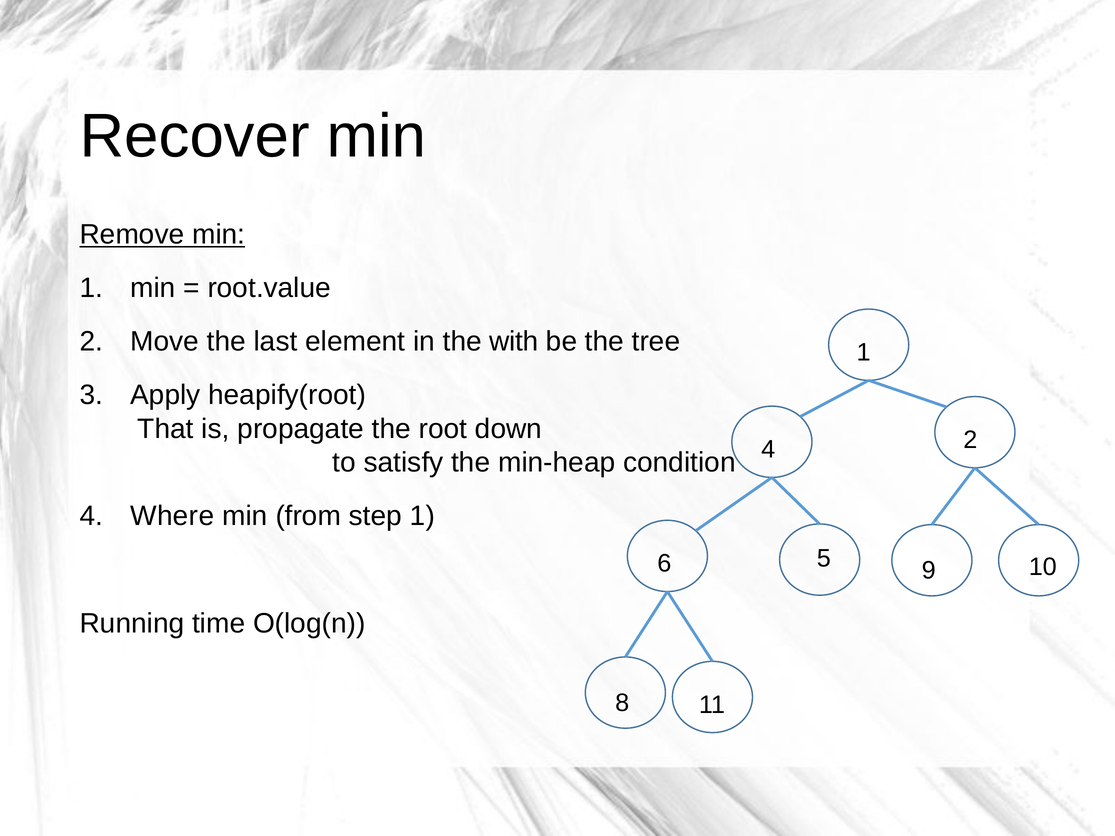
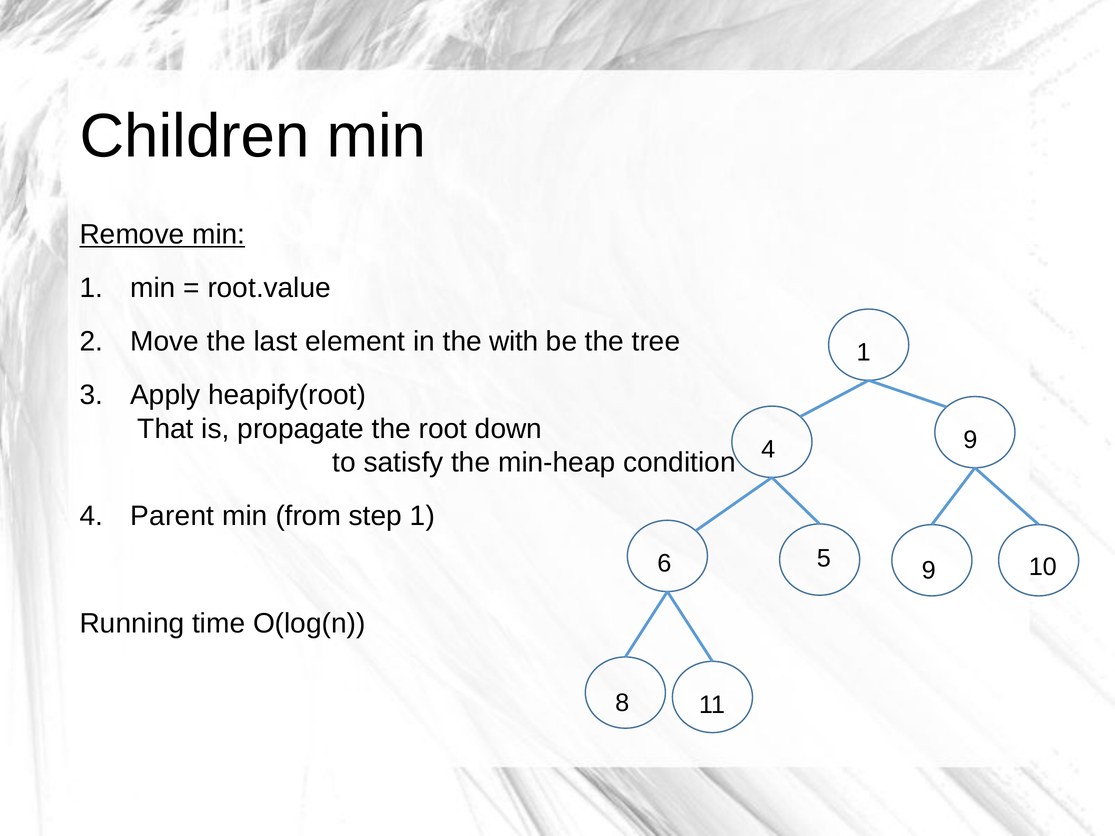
Recover: Recover -> Children (195, 137)
4 2: 2 -> 9 (970, 440)
Where: Where -> Parent (172, 516)
